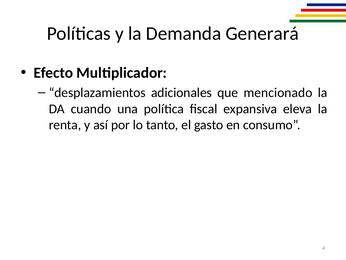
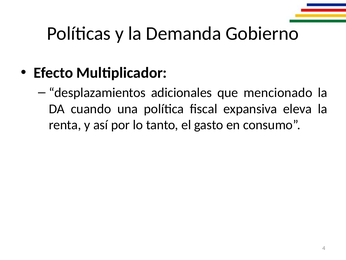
Generará: Generará -> Gobierno (262, 33)
